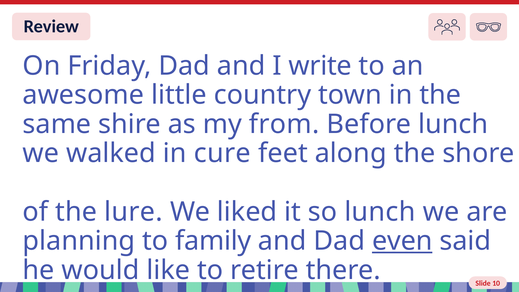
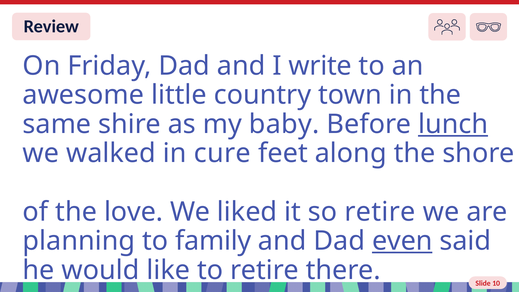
from: from -> baby (284, 124)
lunch underline: none -> present (453, 124)
lure: lure -> love (134, 212)
so lunch: lunch -> retire (380, 212)
